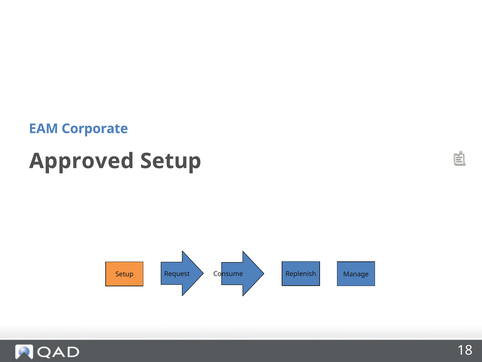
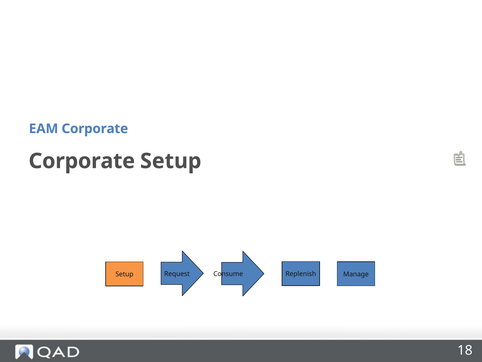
Approved: Approved -> Corporate (82, 161)
